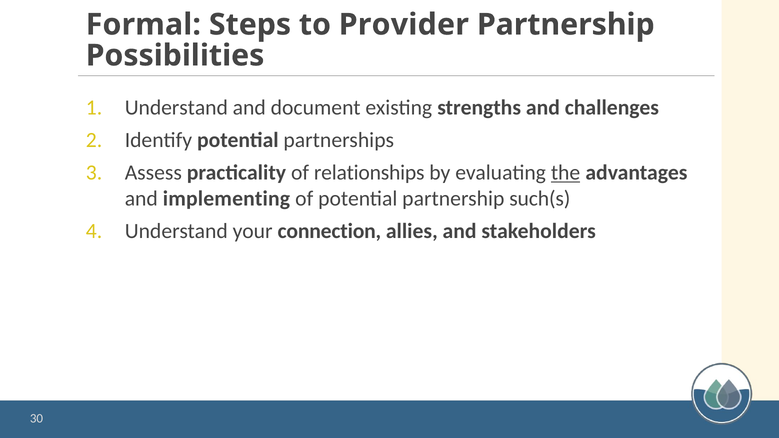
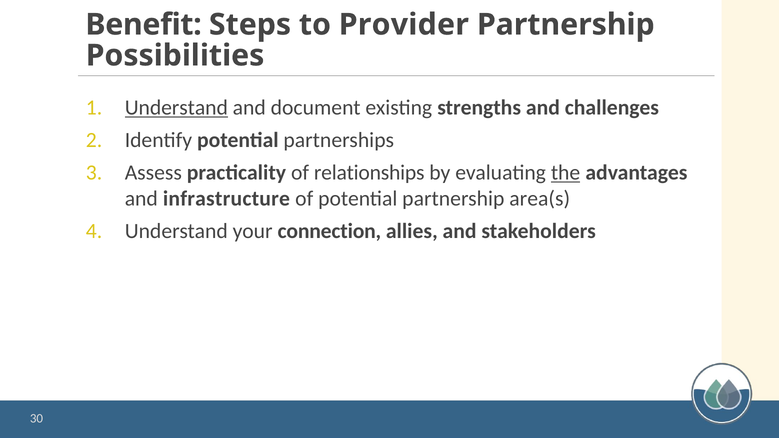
Formal: Formal -> Benefit (144, 25)
Understand underline: none -> present (176, 108)
implementing: implementing -> infrastructure (226, 199)
such(s: such(s -> area(s (540, 199)
